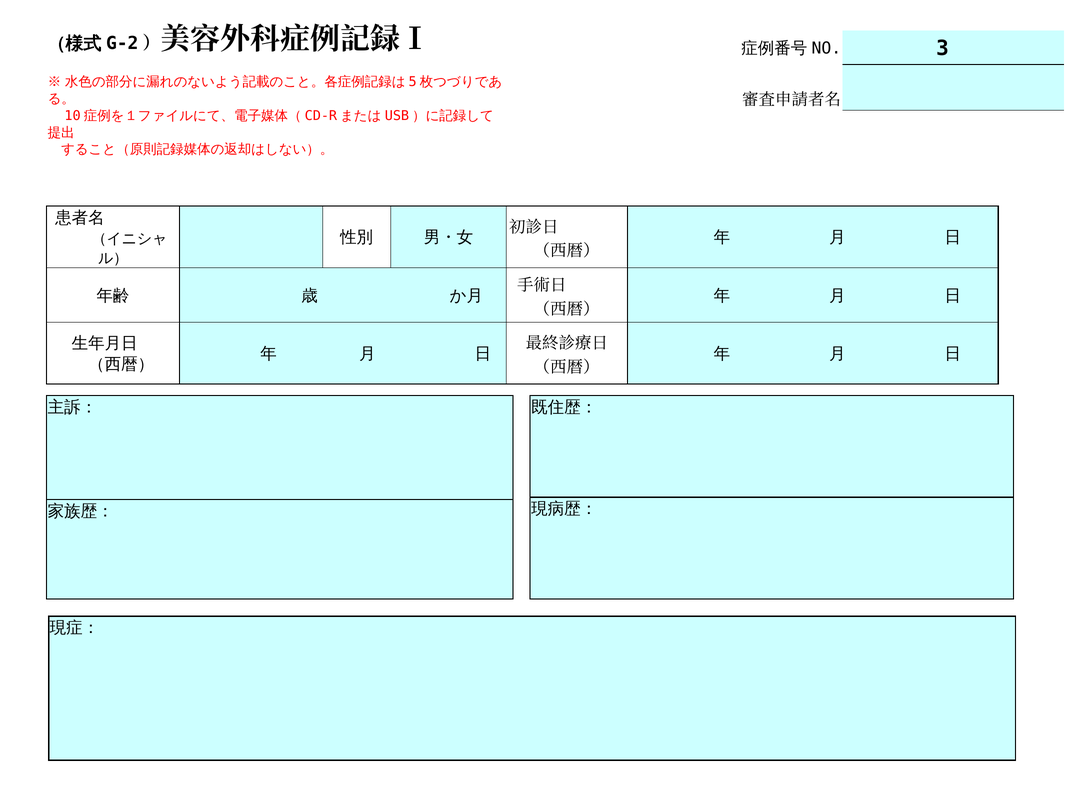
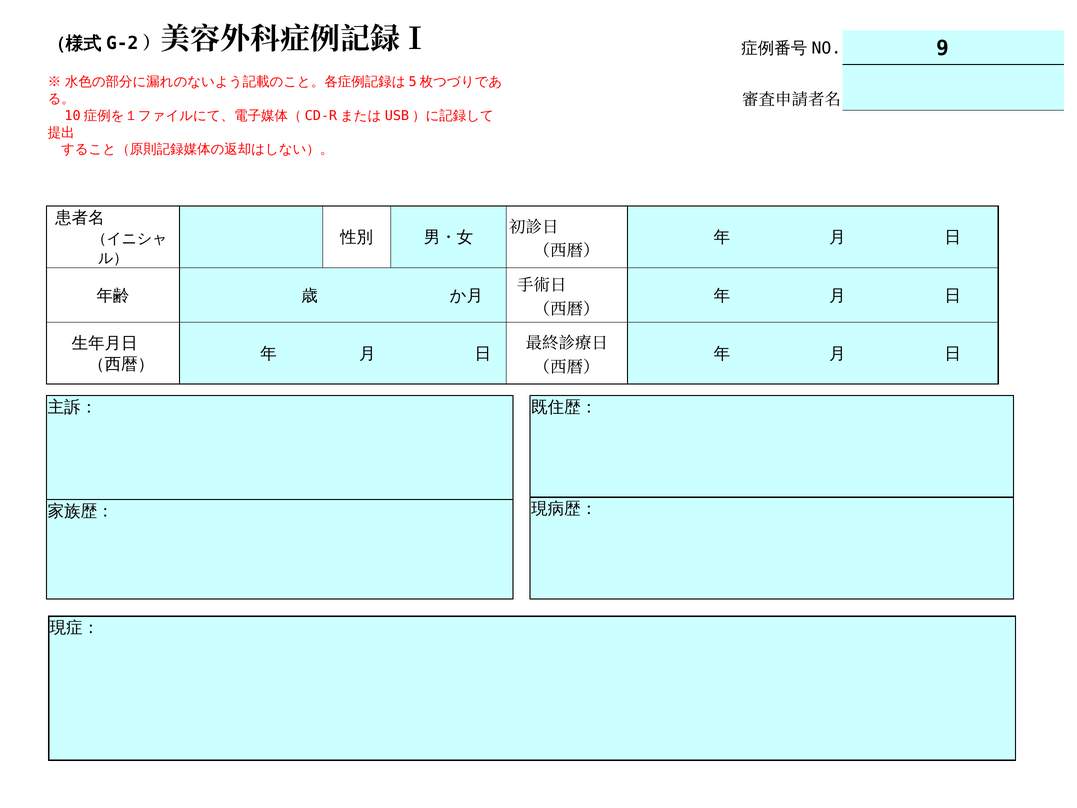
3: 3 -> 9 (943, 48)
